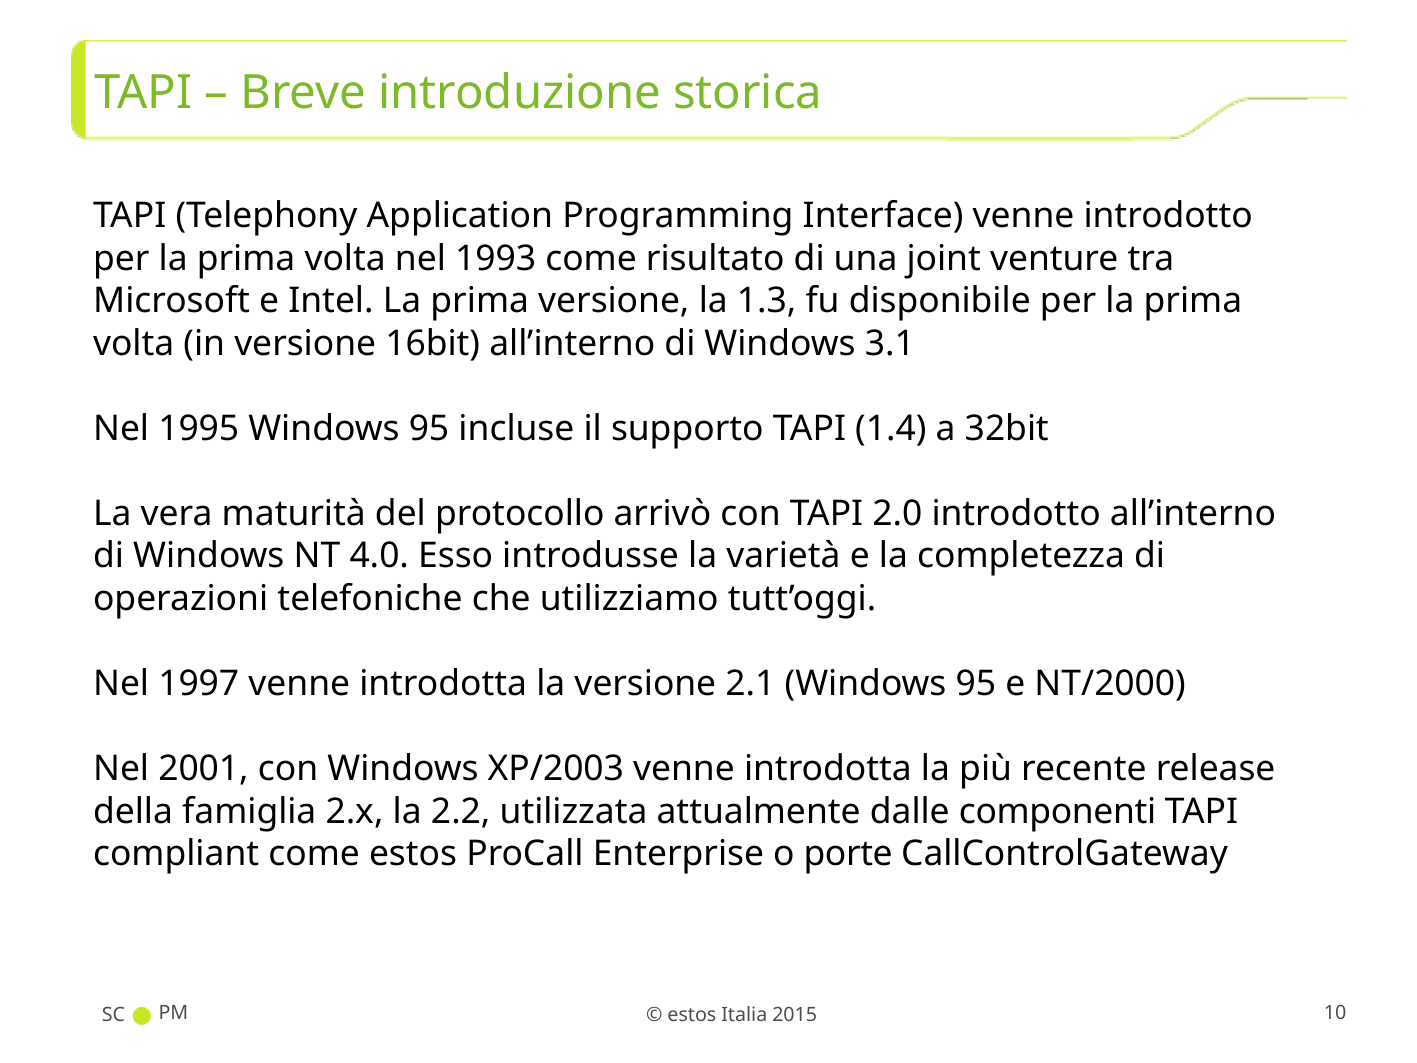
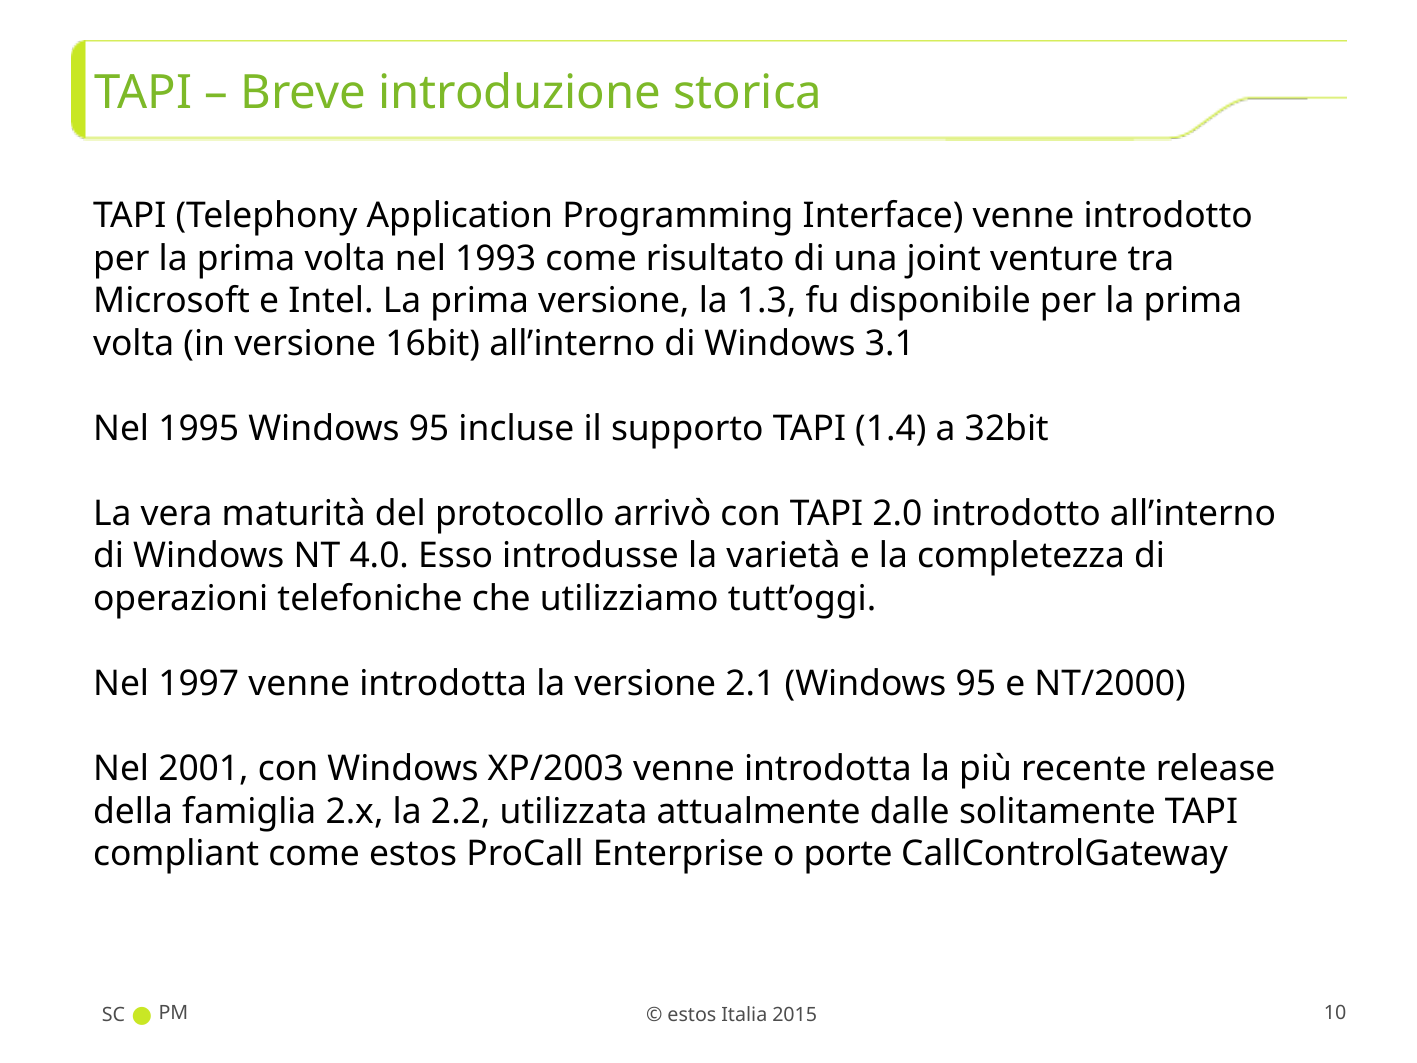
componenti: componenti -> solitamente (1057, 811)
